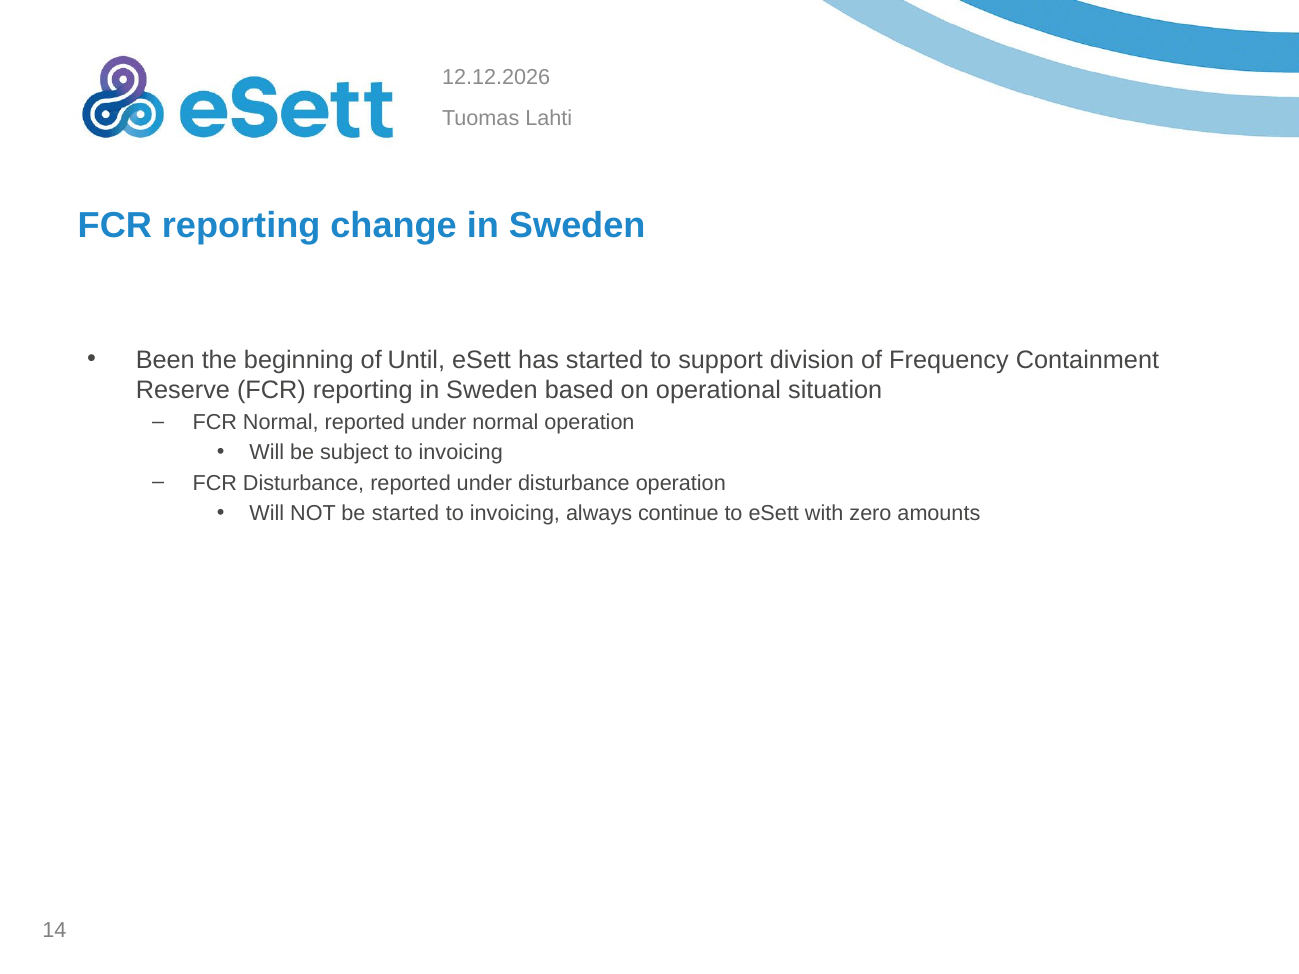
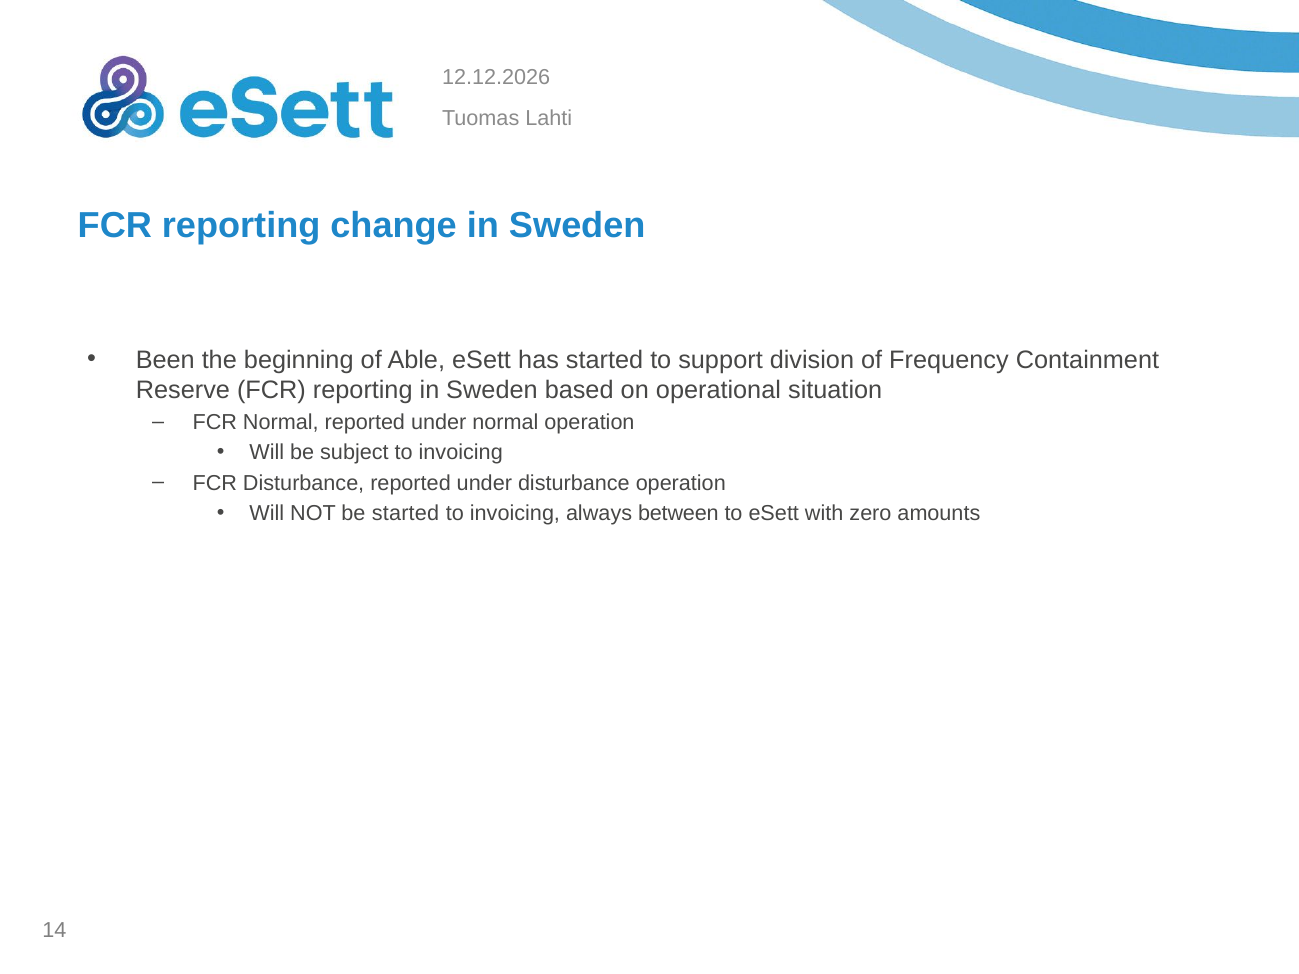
Until: Until -> Able (416, 360)
continue: continue -> between (678, 513)
